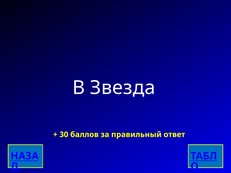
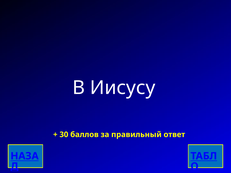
Звезда: Звезда -> Иисусу (123, 88)
